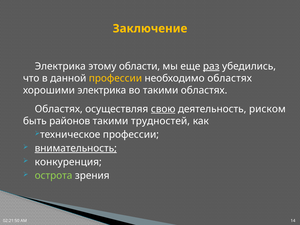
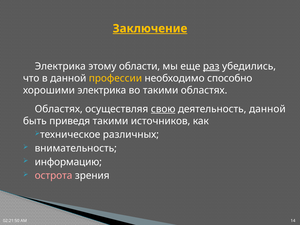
Заключение underline: none -> present (150, 29)
необходимо областях: областях -> способно (230, 78)
деятельность риском: риском -> данной (267, 109)
районов: районов -> приведя (70, 121)
трудностей: трудностей -> источников (161, 121)
техническое профессии: профессии -> различных (131, 135)
внимательность underline: present -> none (76, 148)
конкуренция: конкуренция -> информацию (68, 162)
острота colour: light green -> pink (54, 176)
